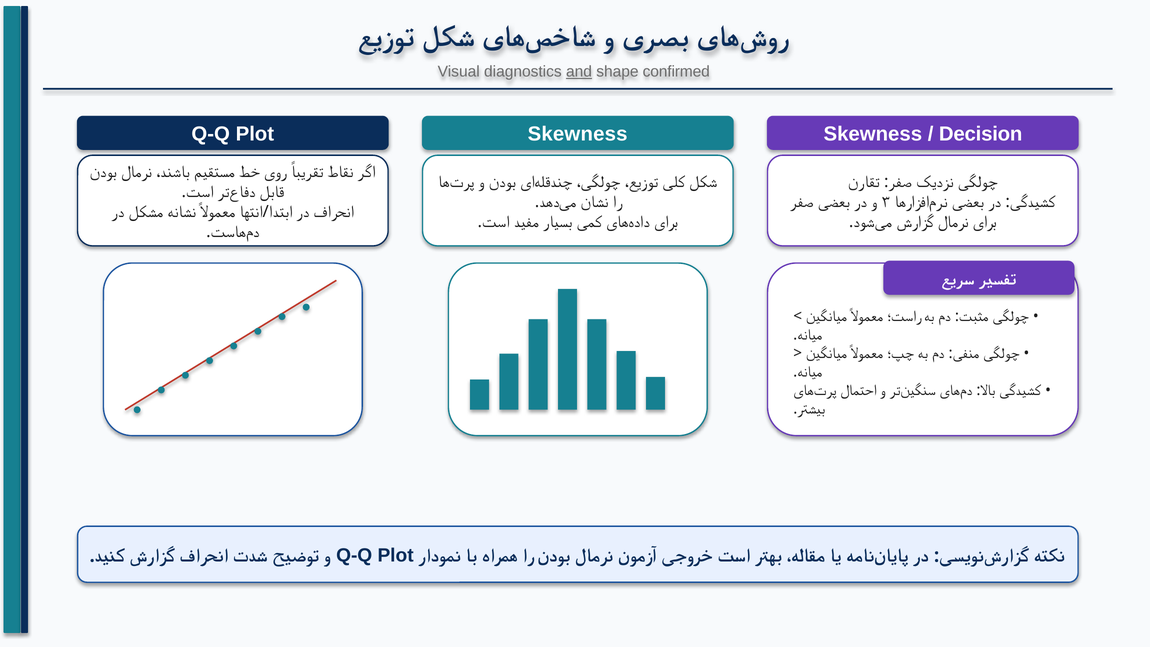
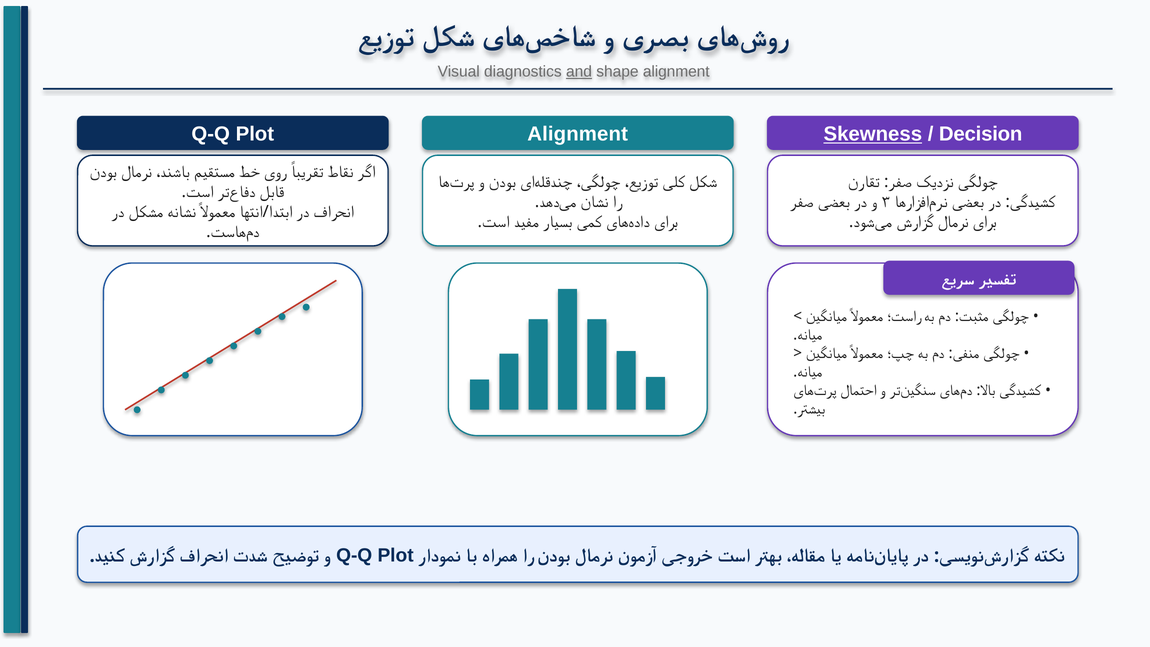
shape confirmed: confirmed -> alignment (676, 72)
Skewness: Skewness -> Alignment (578, 134)
Skewness underline: none -> present (873, 134)
